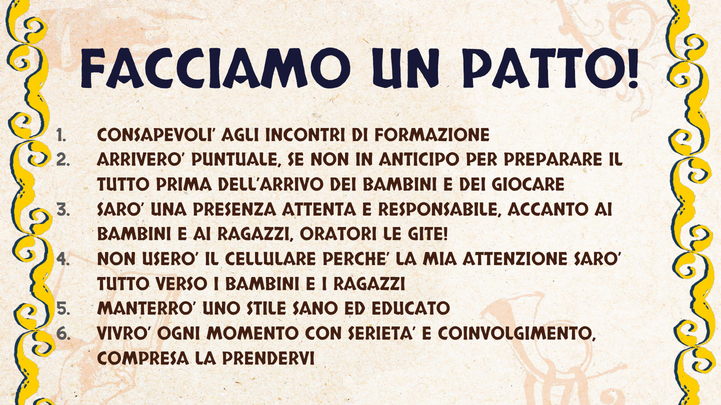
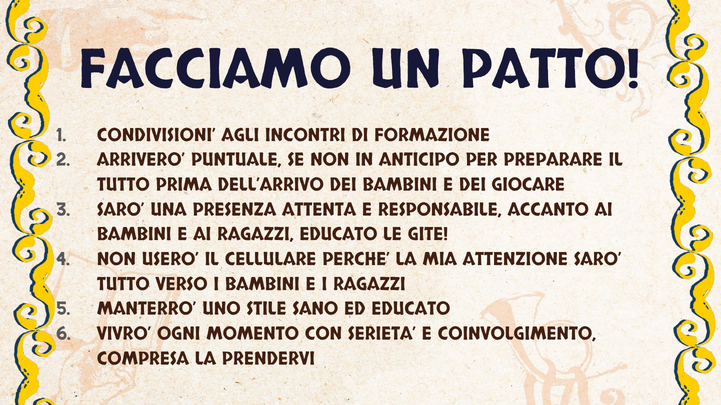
CONSAPEVOLI: CONSAPEVOLI -> CONDIVISIONI (156, 135)
RAGAZZI ORATORI: ORATORI -> EDUCATO (339, 235)
